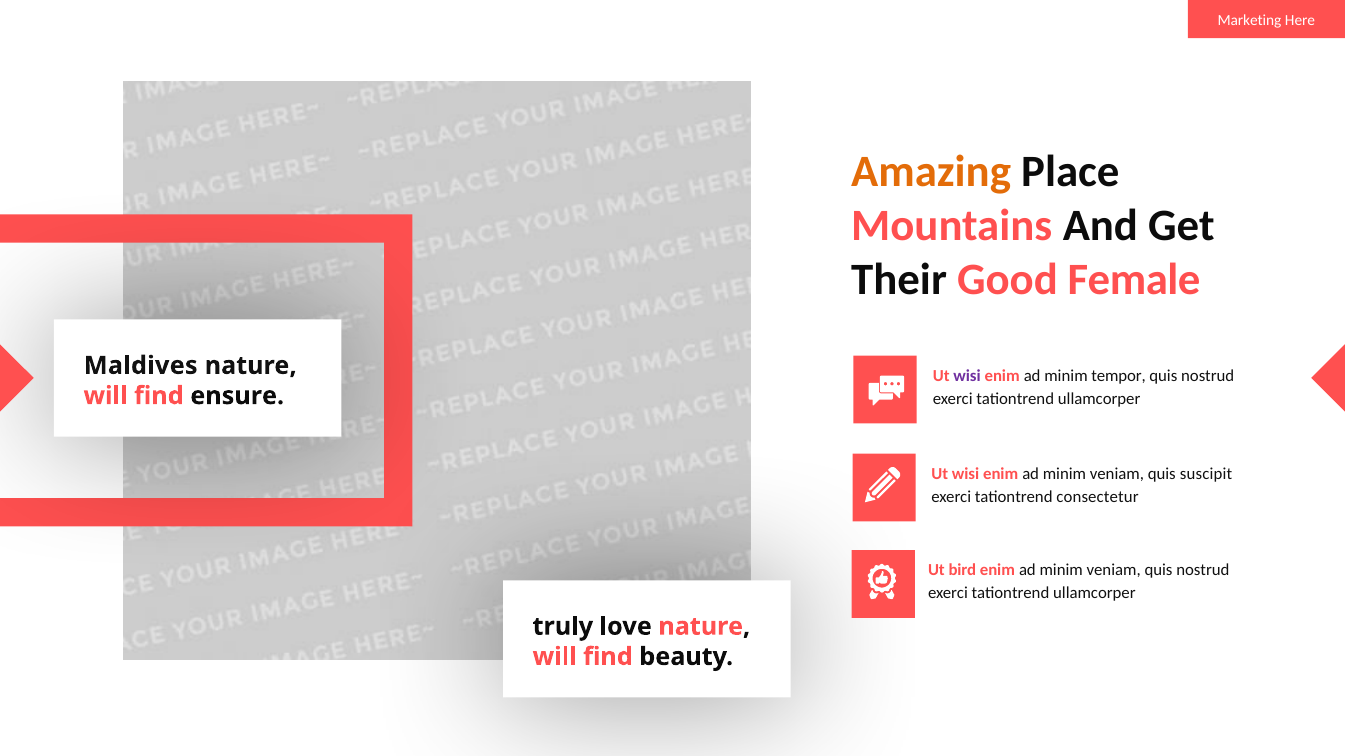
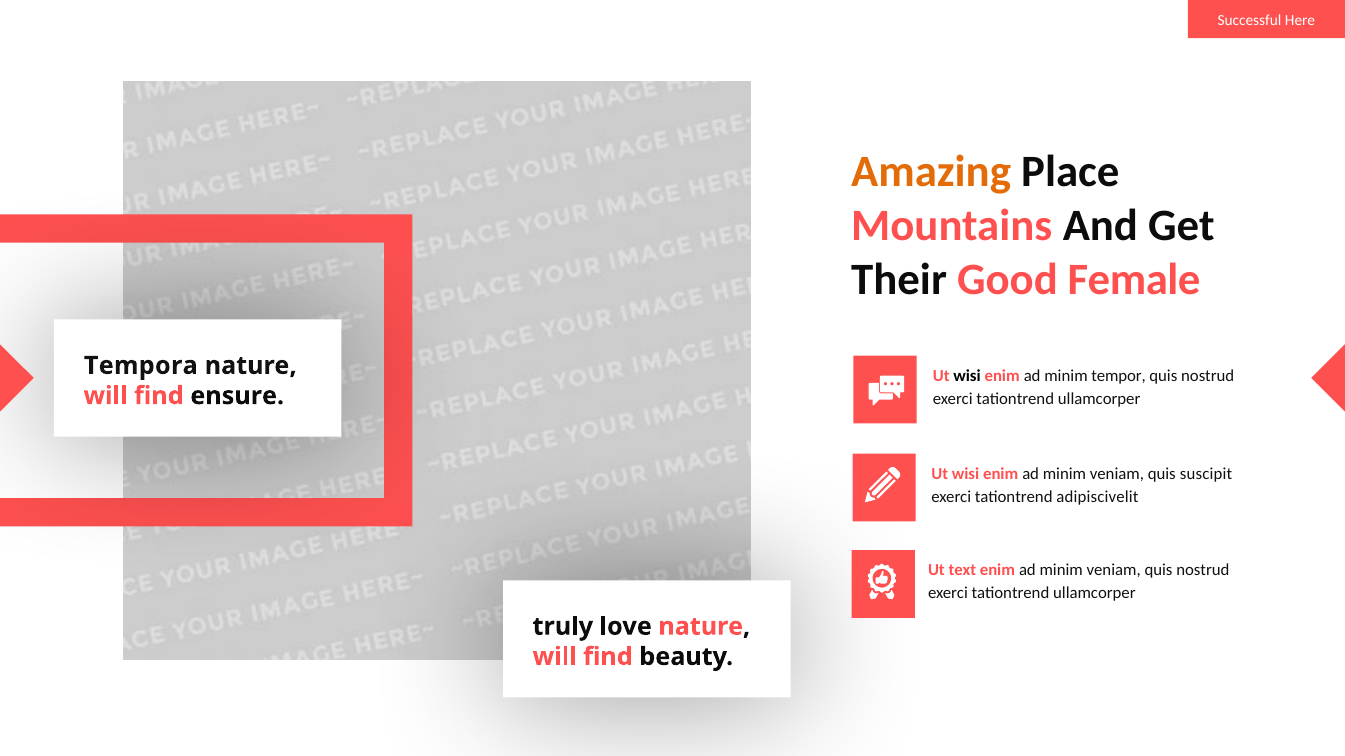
Marketing: Marketing -> Successful (1249, 20)
Maldives: Maldives -> Tempora (141, 366)
wisi colour: purple -> black (967, 376)
consectetur: consectetur -> adipiscivelit (1098, 497)
bird: bird -> text (962, 571)
